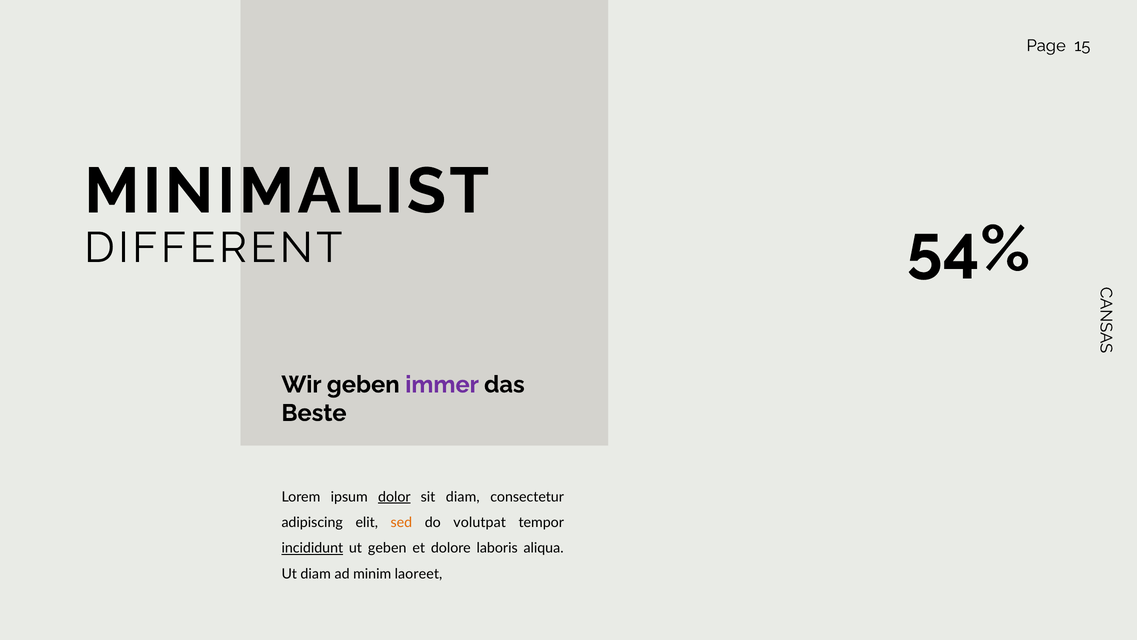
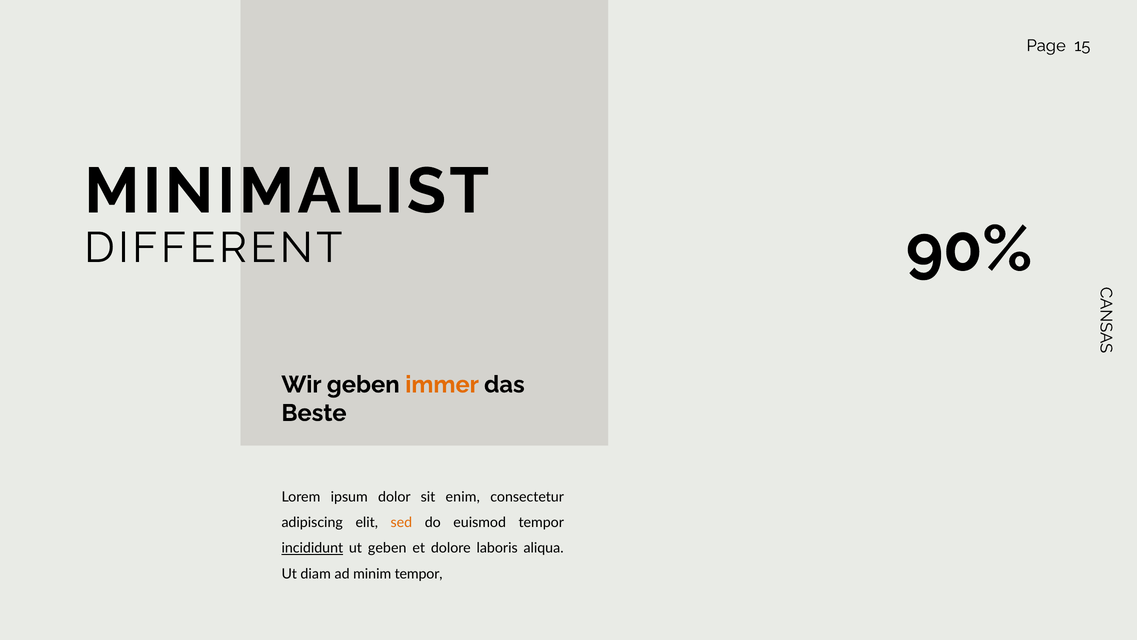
54%: 54% -> 90% (969, 249)
immer colour: purple -> orange (442, 384)
dolor underline: present -> none (394, 497)
sit diam: diam -> enim (463, 497)
volutpat: volutpat -> euismod (480, 522)
minim laoreet: laoreet -> tempor (419, 573)
